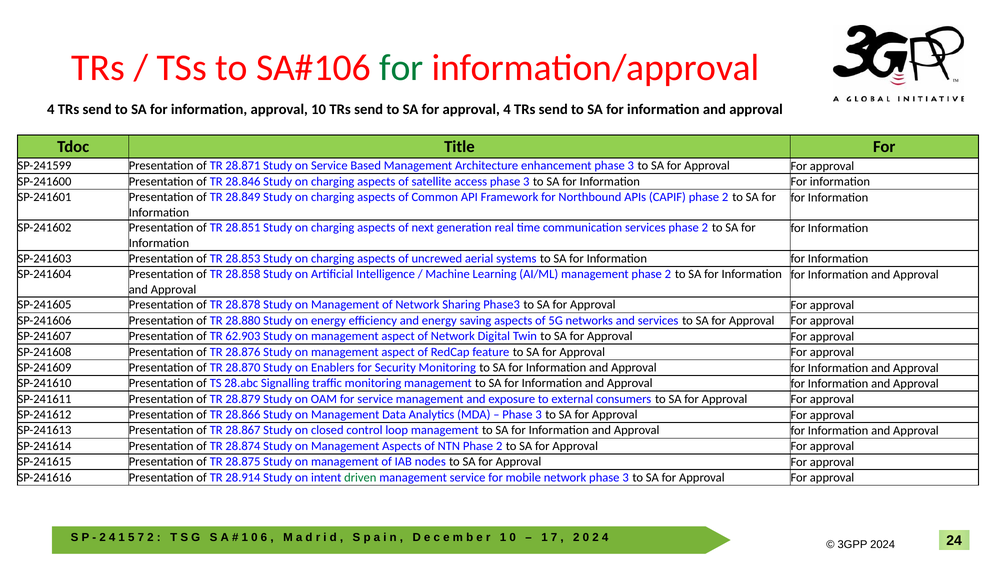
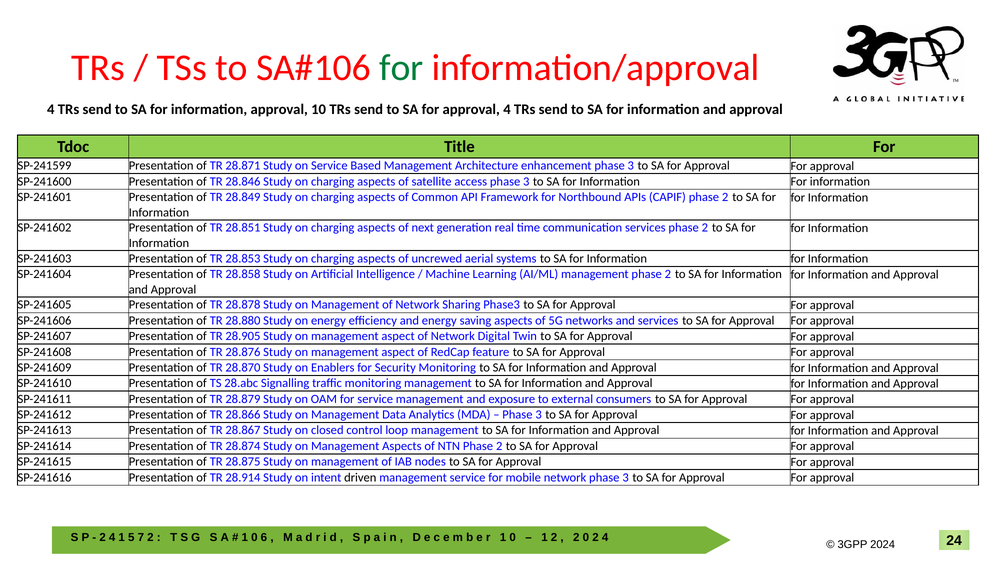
62.903: 62.903 -> 28.905 (243, 336)
driven colour: green -> black (360, 477)
7: 7 -> 2 (554, 537)
